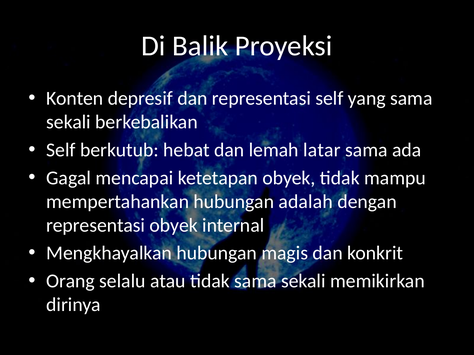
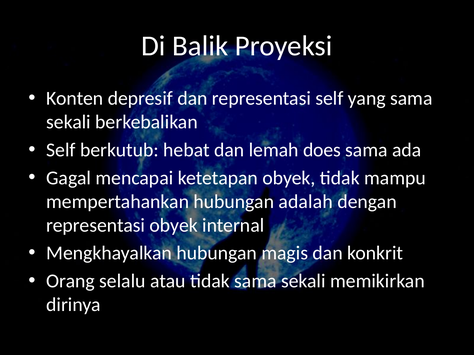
latar: latar -> does (322, 150)
